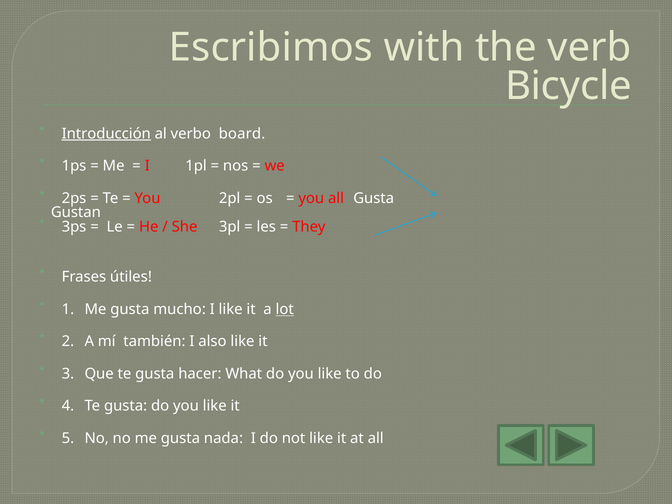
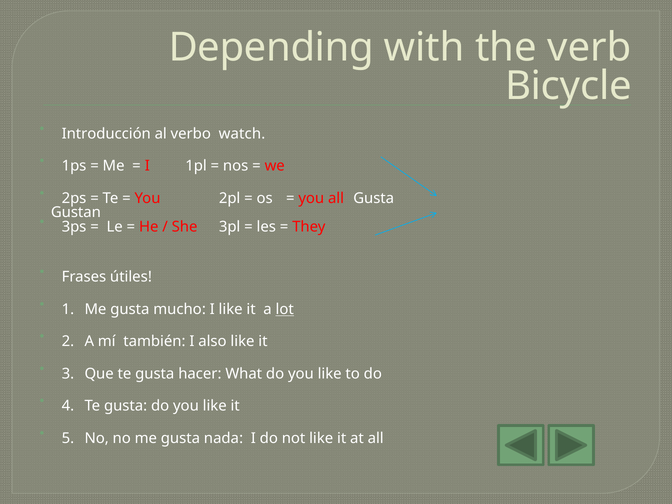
Escribimos: Escribimos -> Depending (271, 48)
Introducción underline: present -> none (106, 134)
board: board -> watch (242, 134)
